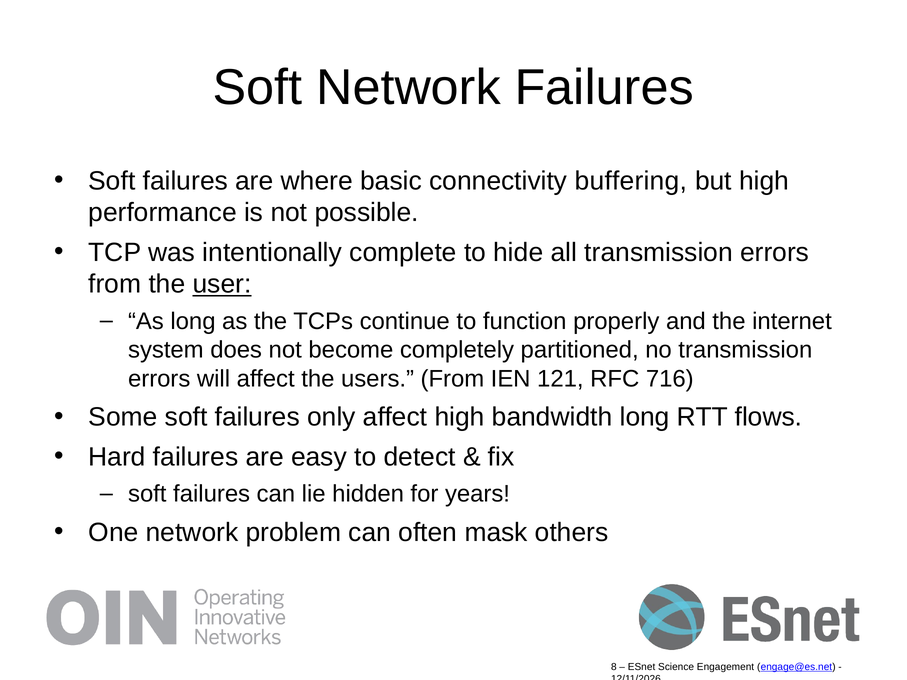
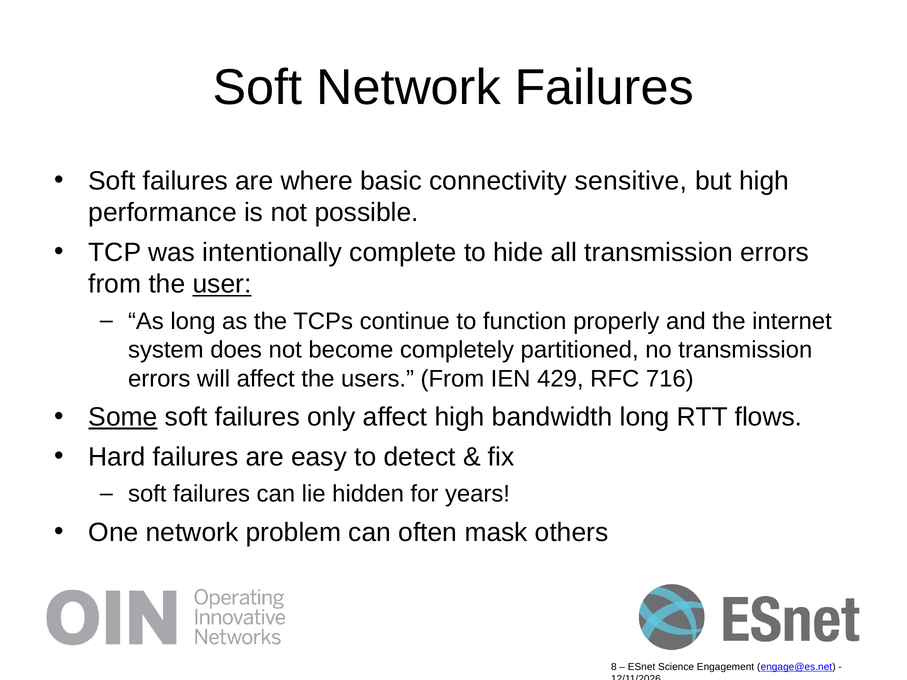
buffering: buffering -> sensitive (631, 181)
121: 121 -> 429 (560, 379)
Some underline: none -> present (123, 417)
